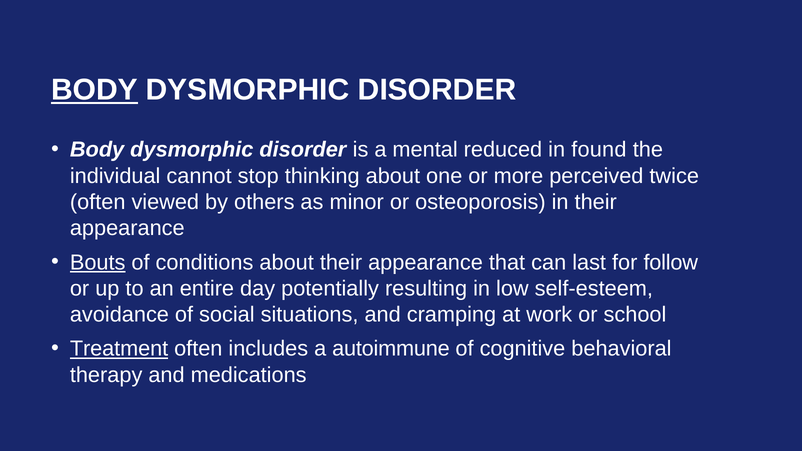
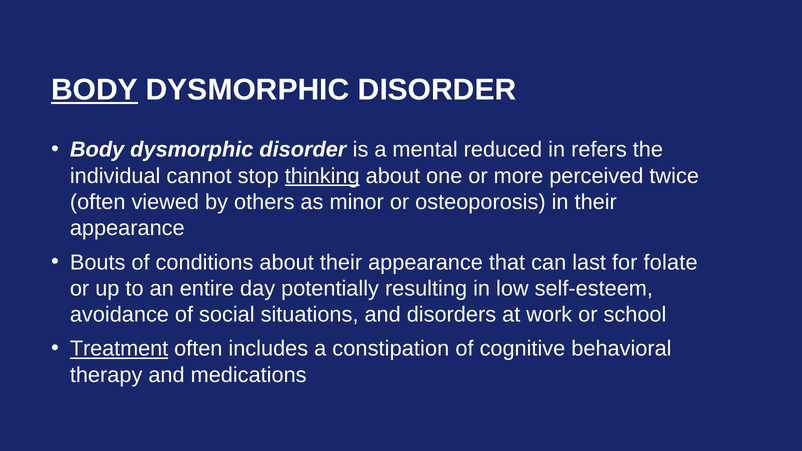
found: found -> refers (599, 150)
thinking underline: none -> present (322, 176)
Bouts underline: present -> none (98, 262)
follow: follow -> folate (671, 262)
cramping: cramping -> disorders (451, 315)
autoimmune: autoimmune -> constipation (391, 349)
